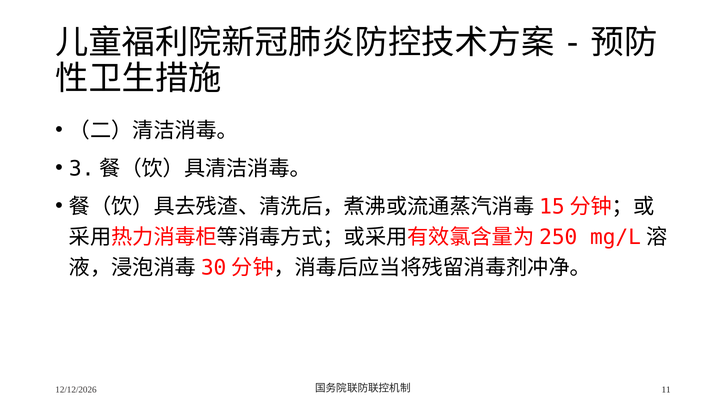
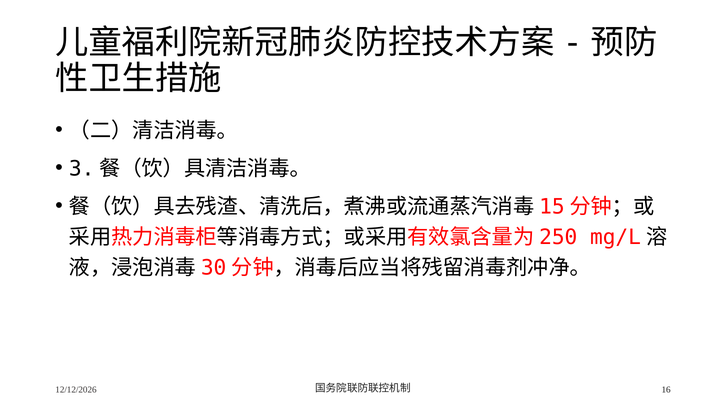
11: 11 -> 16 (666, 390)
